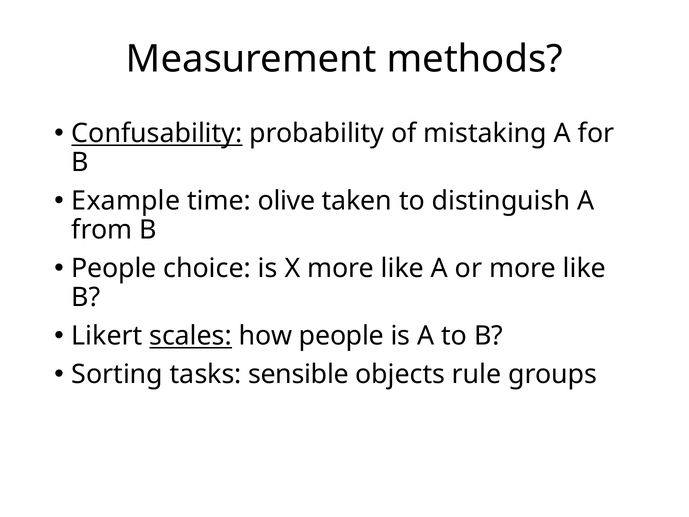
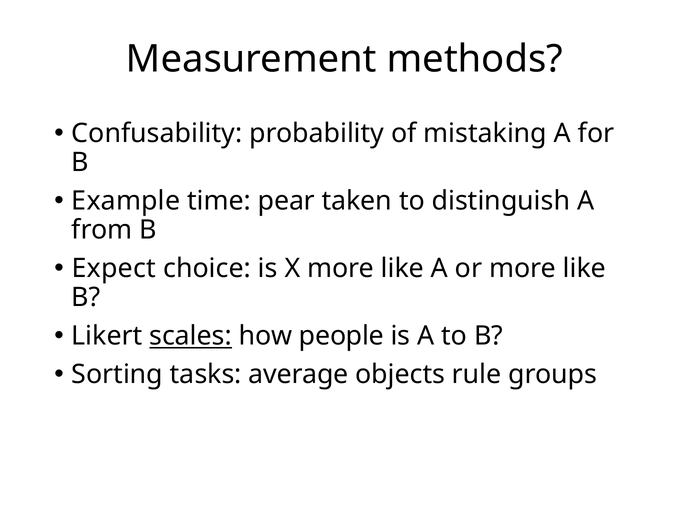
Confusability underline: present -> none (157, 134)
olive: olive -> pear (286, 201)
People: People -> Expect (114, 268)
sensible: sensible -> average (298, 374)
